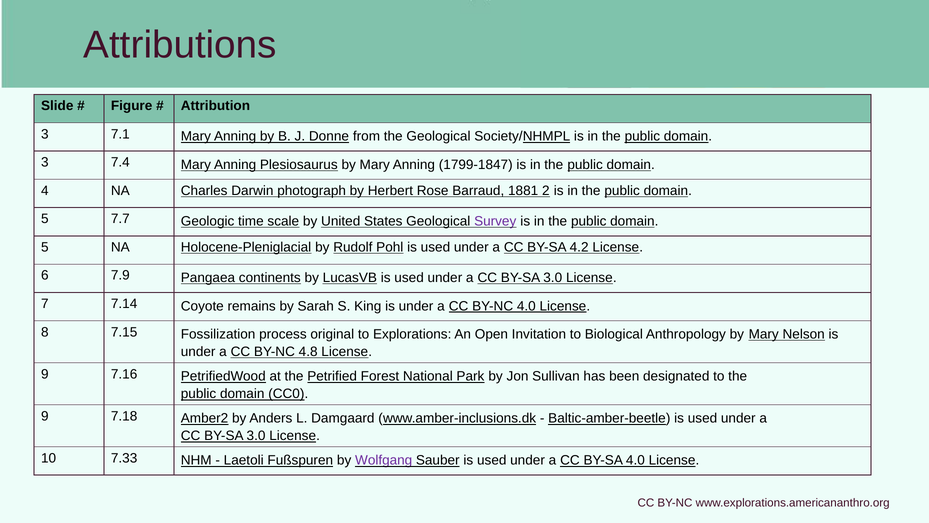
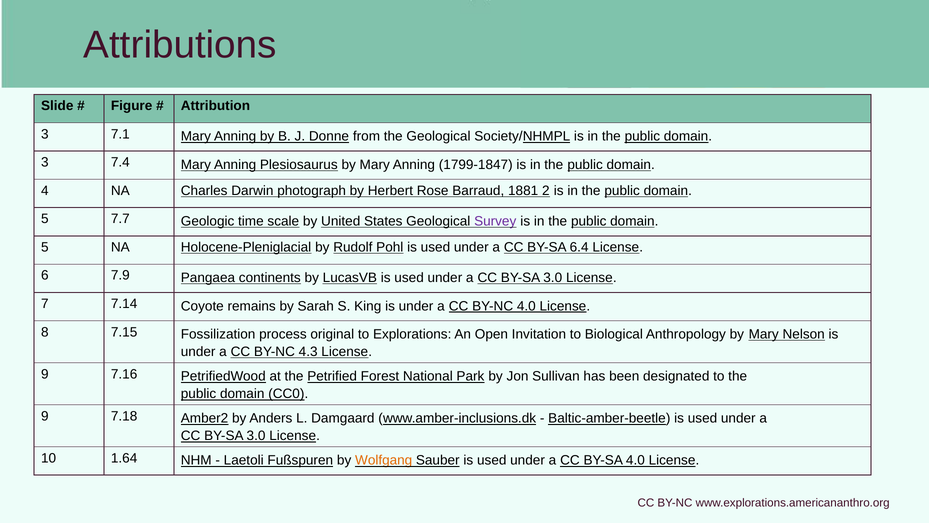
4.2: 4.2 -> 6.4 (579, 247)
4.8: 4.8 -> 4.3 (308, 352)
7.33: 7.33 -> 1.64 (124, 458)
Wolfgang colour: purple -> orange (384, 460)
